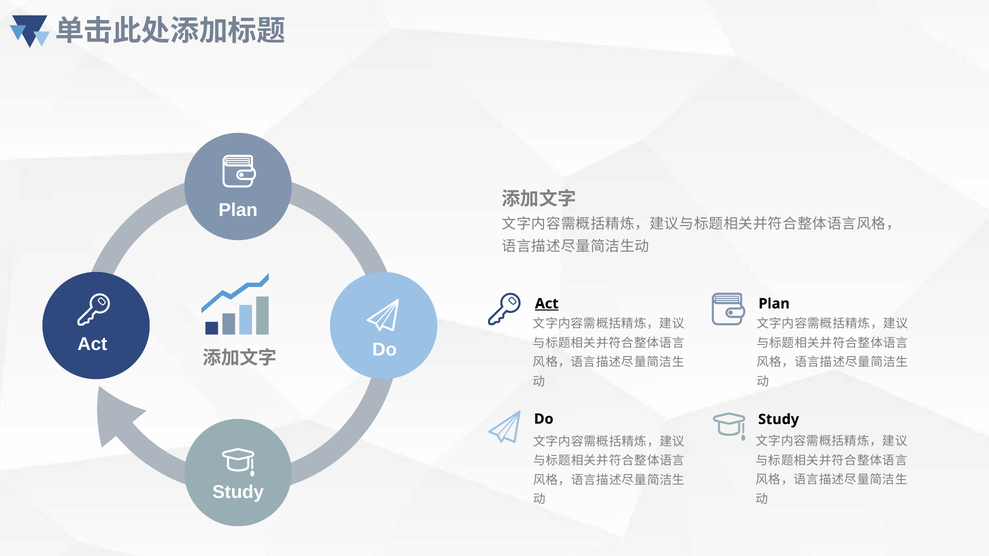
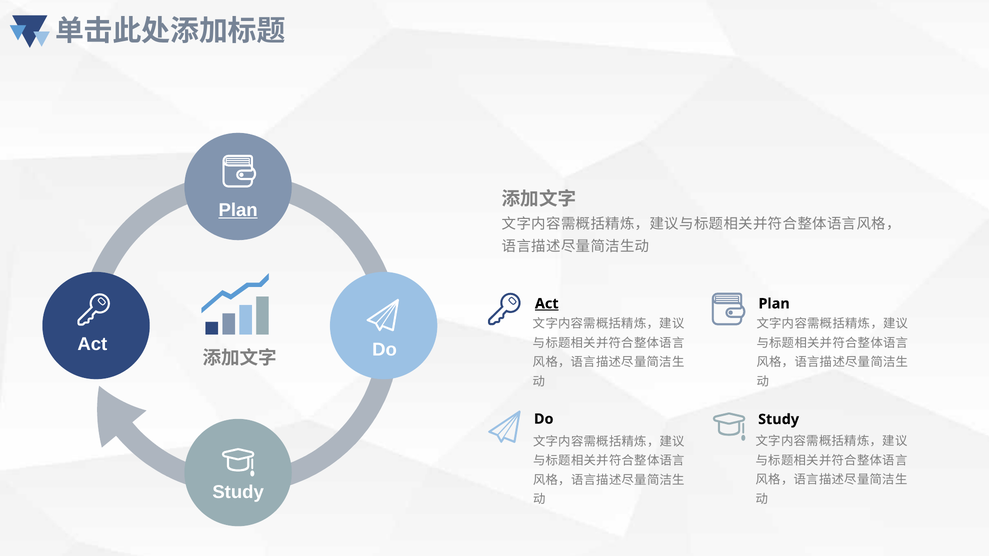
Plan underline: none -> present (238, 210)
